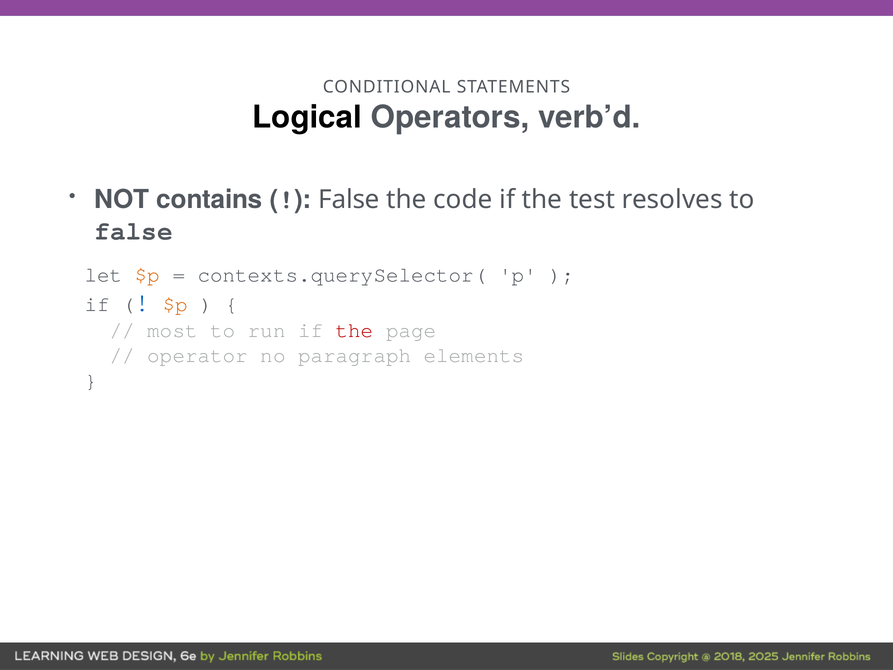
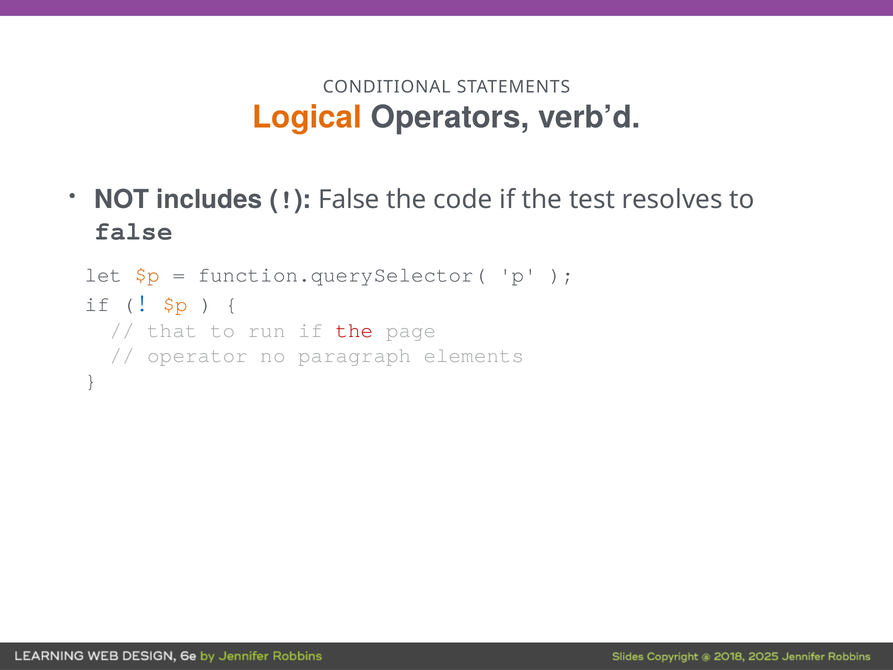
Logical colour: black -> orange (307, 117)
contains: contains -> includes (209, 200)
contexts.querySelector(: contexts.querySelector( -> function.querySelector( (342, 275)
most: most -> that (173, 330)
